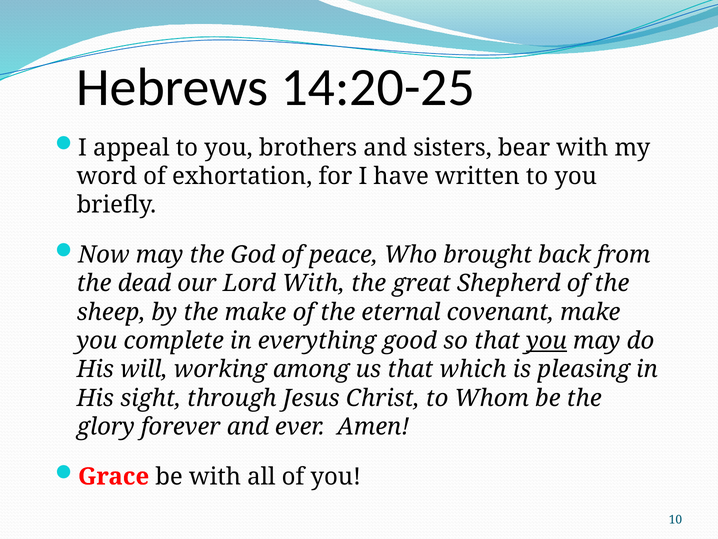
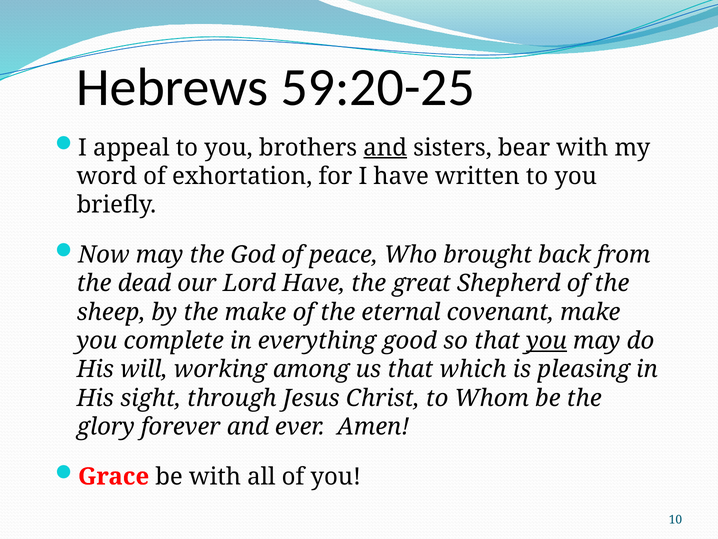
14:20-25: 14:20-25 -> 59:20-25 (378, 87)
and underline: none -> present (385, 147)
Lord With: With -> Have (314, 283)
